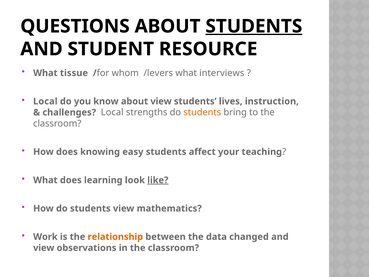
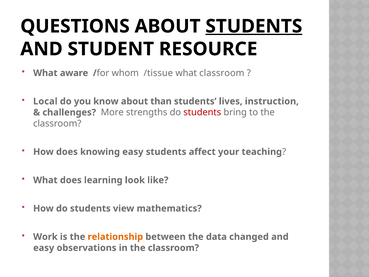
tissue: tissue -> aware (74, 73)
/levers: /levers -> /tissue (158, 73)
what interviews: interviews -> classroom (222, 73)
about view: view -> than (161, 101)
challenges Local: Local -> More (112, 112)
students colour: orange -> red (202, 112)
like underline: present -> none (158, 180)
view: view -> easy (44, 248)
